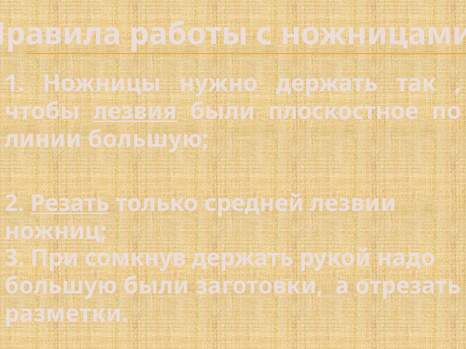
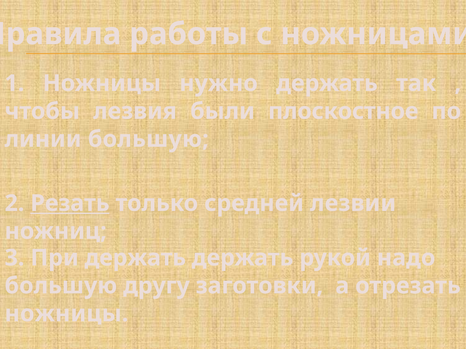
лезвия underline: present -> none (135, 111)
При сомкнув: сомкнув -> держать (135, 258)
большую были: были -> другу (156, 286)
разметки: разметки -> ножницы (66, 314)
